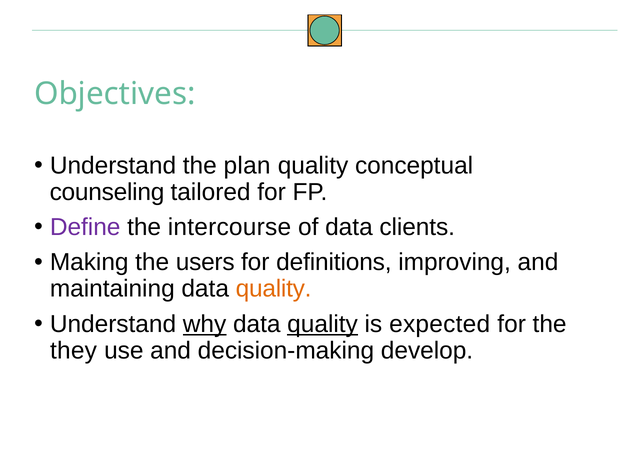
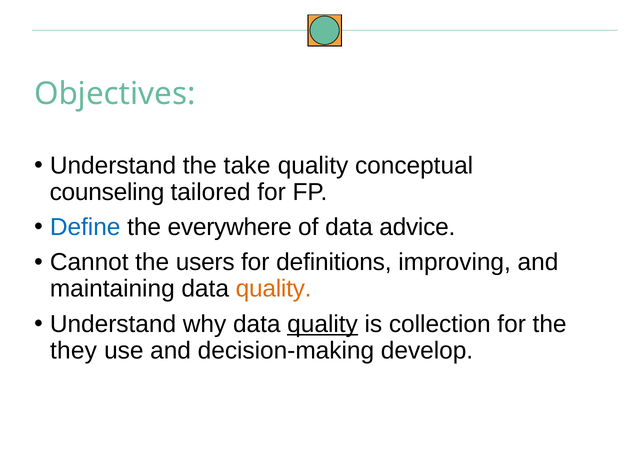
plan: plan -> take (247, 166)
Define colour: purple -> blue (85, 227)
intercourse: intercourse -> everywhere (230, 227)
clients: clients -> advice (417, 227)
Making: Making -> Cannot (89, 262)
why underline: present -> none (205, 324)
expected: expected -> collection (440, 324)
